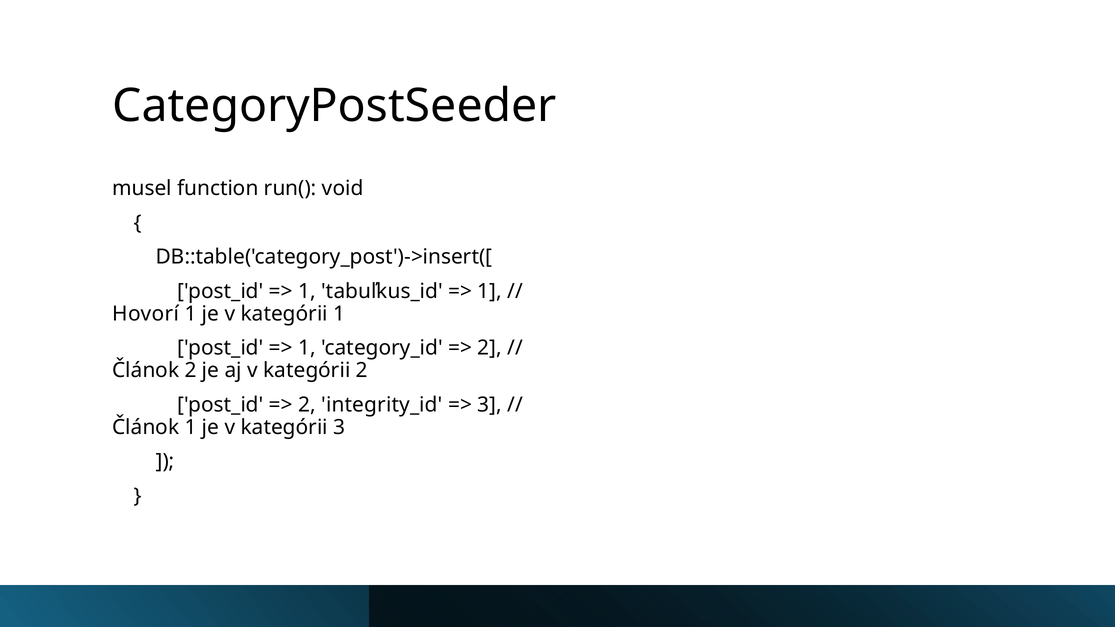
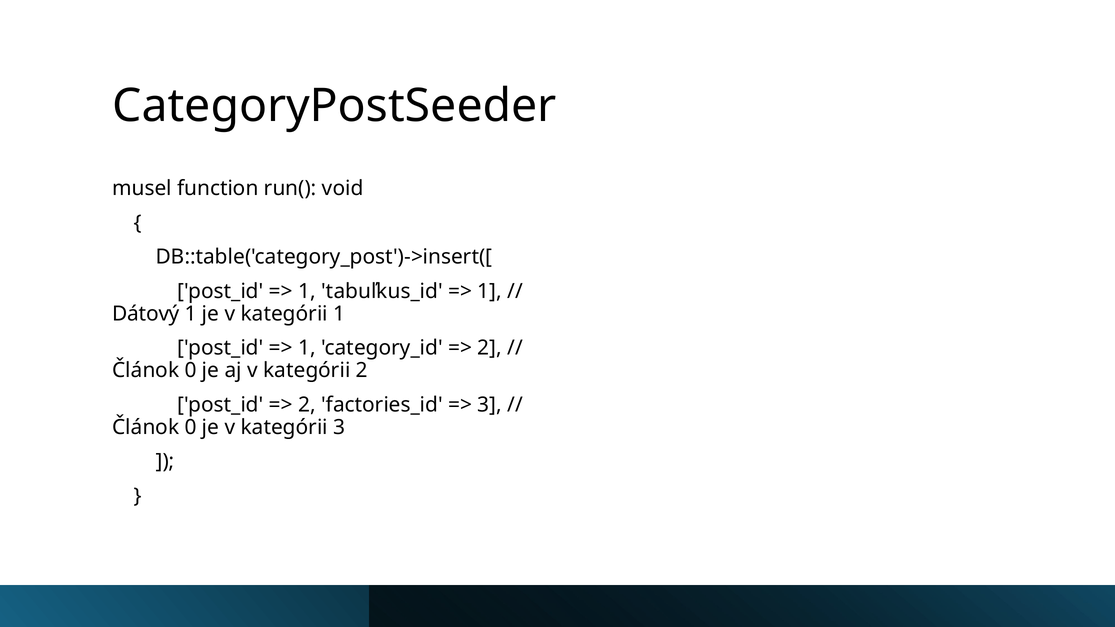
Hovorí: Hovorí -> Dátový (146, 314)
2: 2 -> 0 (191, 371)
integrity_id: integrity_id -> factories_id (382, 405)
1: 1 -> 0 (191, 427)
